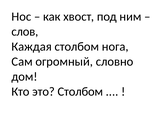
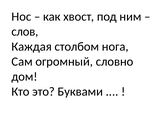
это Столбом: Столбом -> Буквами (80, 92)
